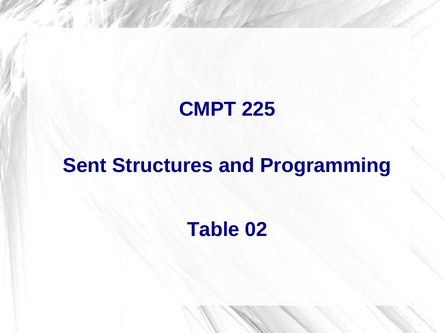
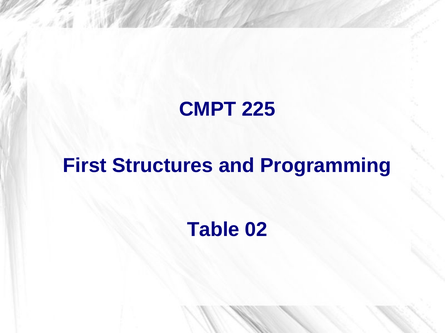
Sent: Sent -> First (85, 166)
